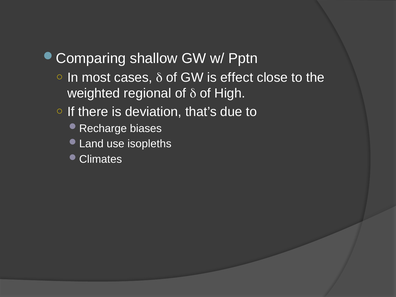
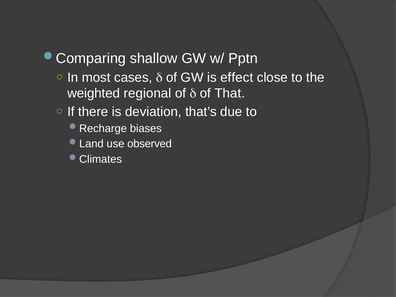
High: High -> That (230, 93)
isopleths: isopleths -> observed (150, 144)
